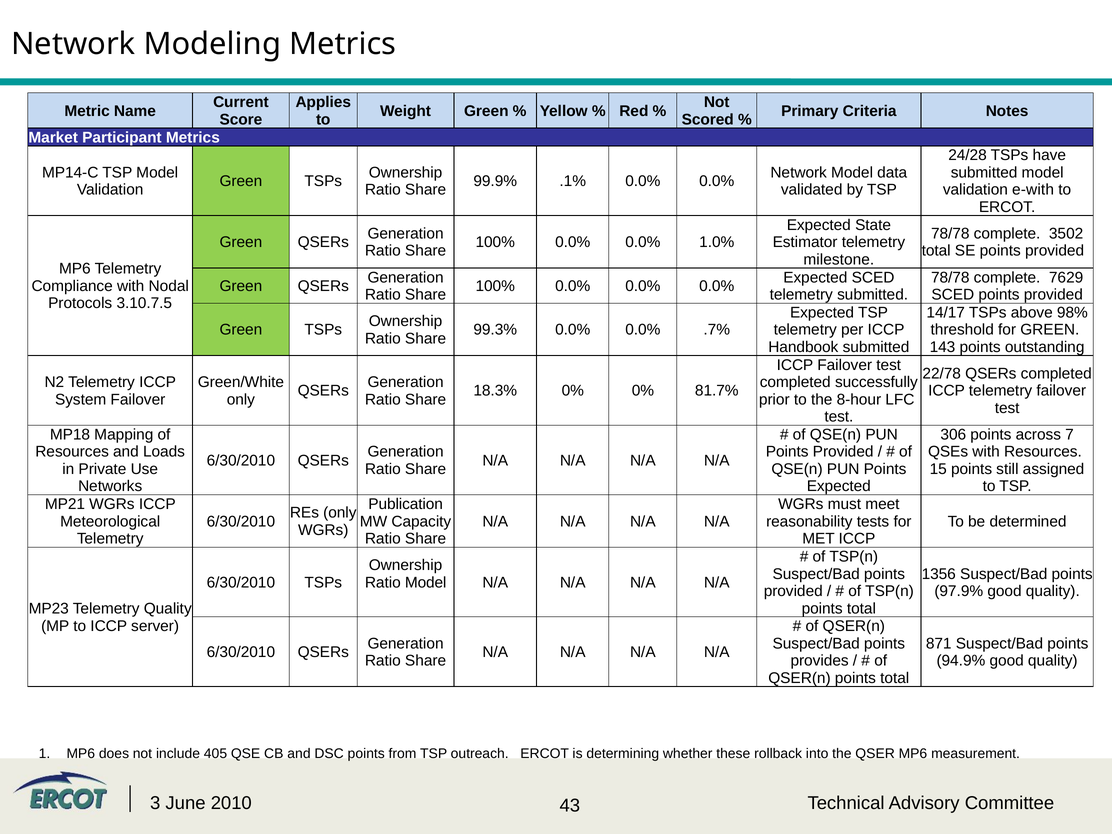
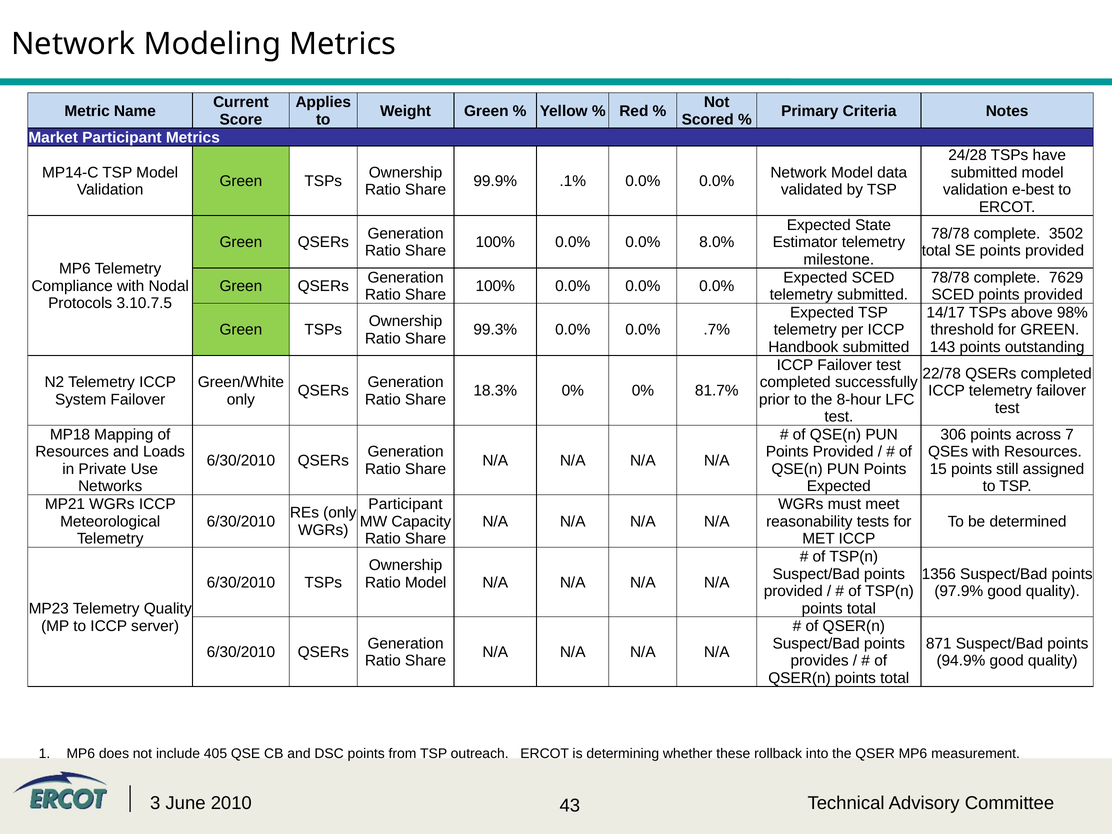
e-with: e-with -> e-best (1033, 190)
1.0%: 1.0% -> 8.0% (717, 242)
Publication: Publication -> Participant (405, 504)
